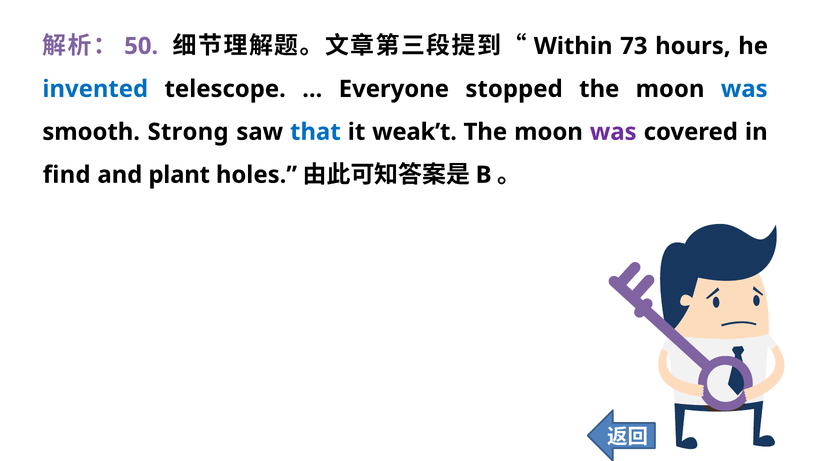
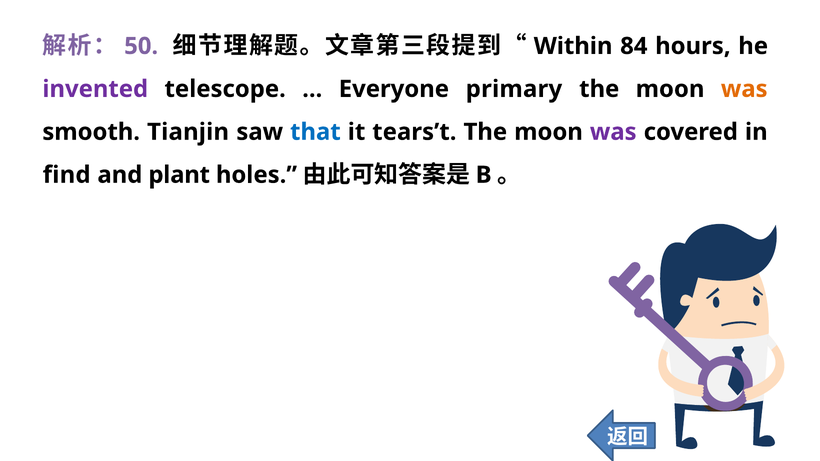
73: 73 -> 84 (634, 46)
invented colour: blue -> purple (95, 89)
stopped: stopped -> primary (514, 89)
was colour: blue -> orange (744, 89)
Strong: Strong -> Tianjin (188, 132)
weak’t: weak’t -> tears’t (414, 132)
